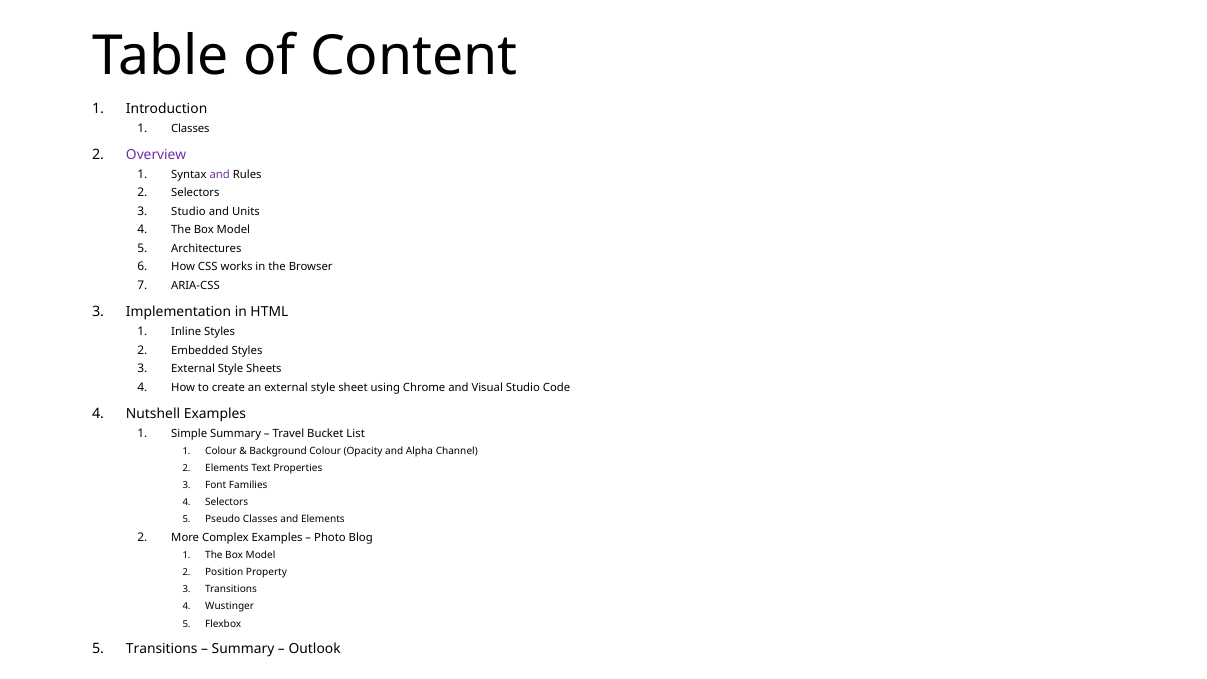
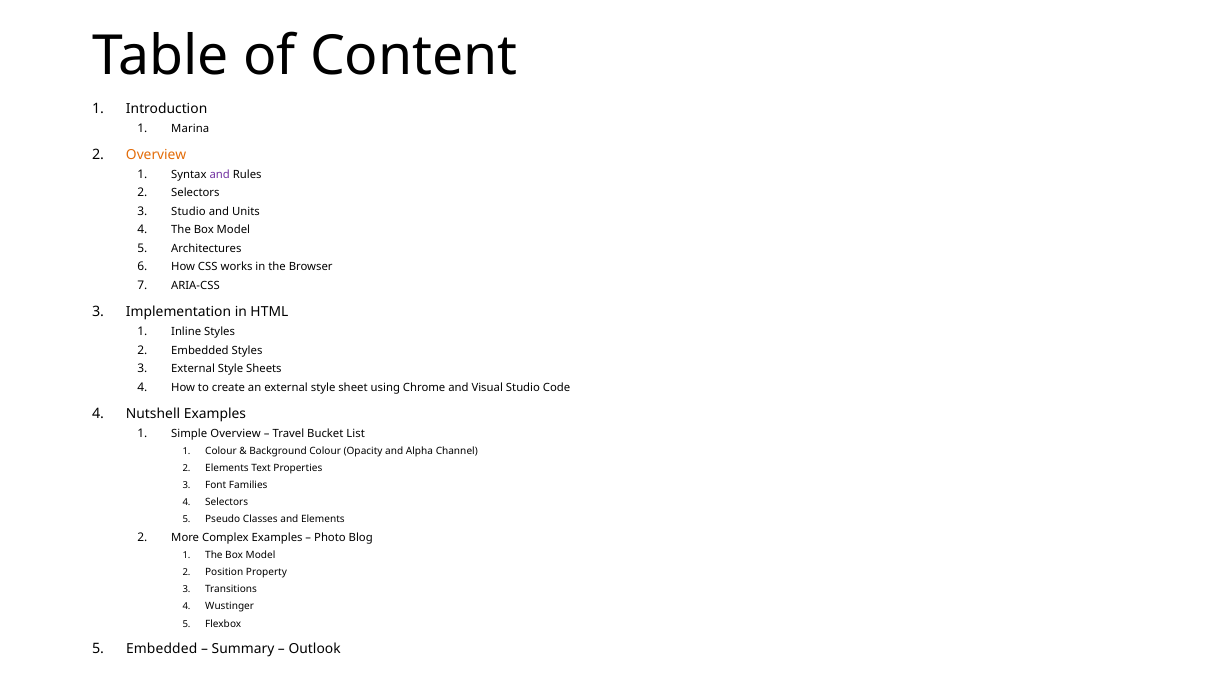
Classes: Classes -> Marina (190, 128)
Overview colour: purple -> orange (156, 155)
Simple Summary: Summary -> Overview (236, 433)
Transitions: Transitions -> Embedded (162, 649)
